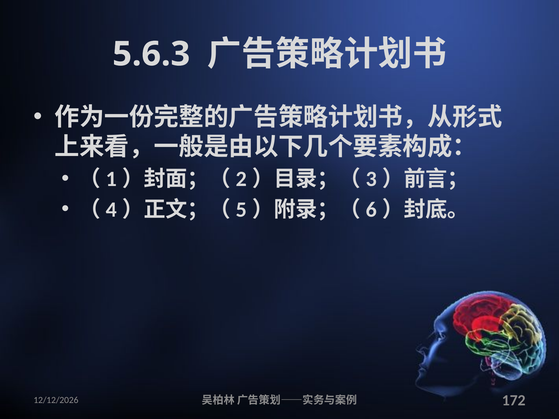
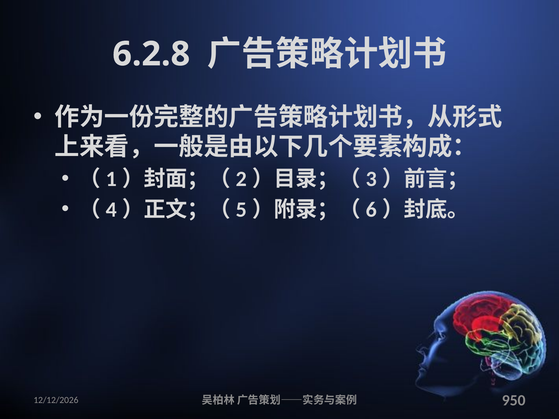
5.6.3: 5.6.3 -> 6.2.8 (151, 54)
172: 172 -> 950 (514, 401)
